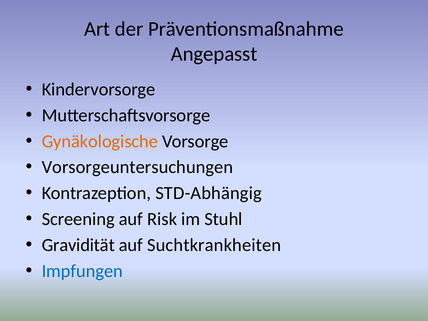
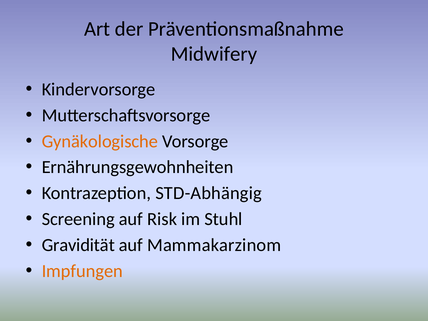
Angepasst: Angepasst -> Midwifery (214, 54)
Vorsorgeuntersuchungen: Vorsorgeuntersuchungen -> Ernährungsgewohnheiten (138, 167)
Suchtkrankheiten: Suchtkrankheiten -> Mammakarzinom (214, 245)
Impfungen colour: blue -> orange (82, 271)
